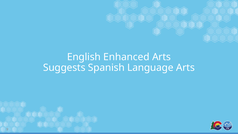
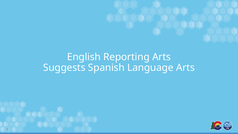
Enhanced: Enhanced -> Reporting (126, 57)
